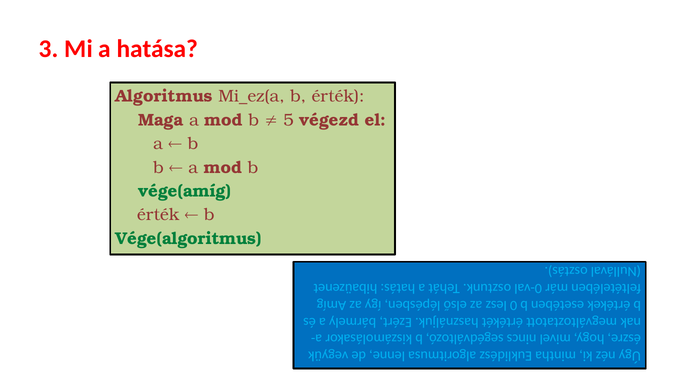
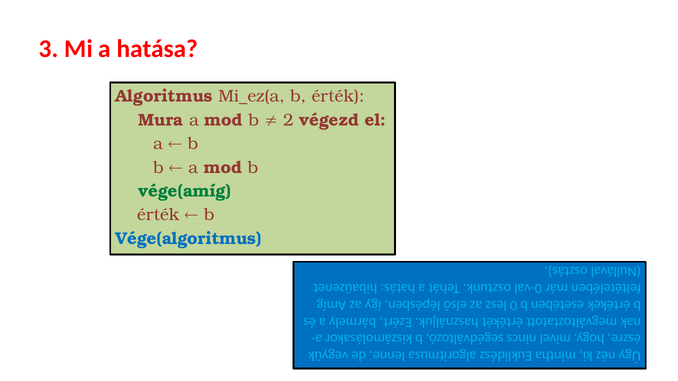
Maga: Maga -> Mura (161, 120)
5: 5 -> 2 (288, 120)
Vége(algoritmus colour: green -> blue (188, 239)
